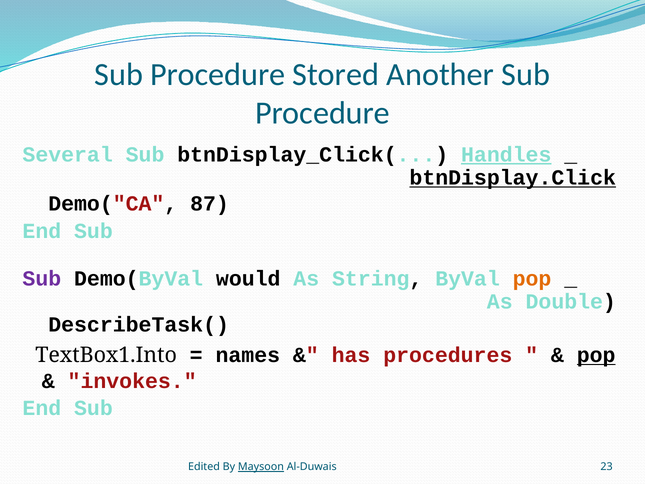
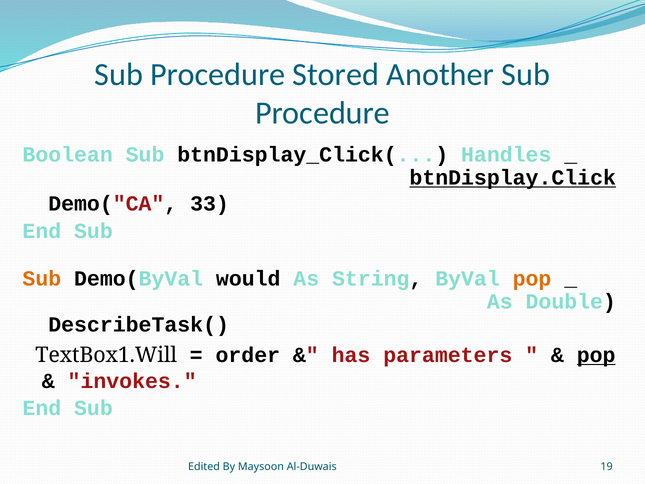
Several: Several -> Boolean (68, 154)
Handles underline: present -> none (506, 154)
87: 87 -> 33 (210, 204)
Sub colour: purple -> orange (42, 279)
TextBox1.Into: TextBox1.Into -> TextBox1.Will (106, 355)
names: names -> order (248, 355)
procedures: procedures -> parameters (448, 355)
Maysoon underline: present -> none (261, 467)
23: 23 -> 19 (607, 467)
